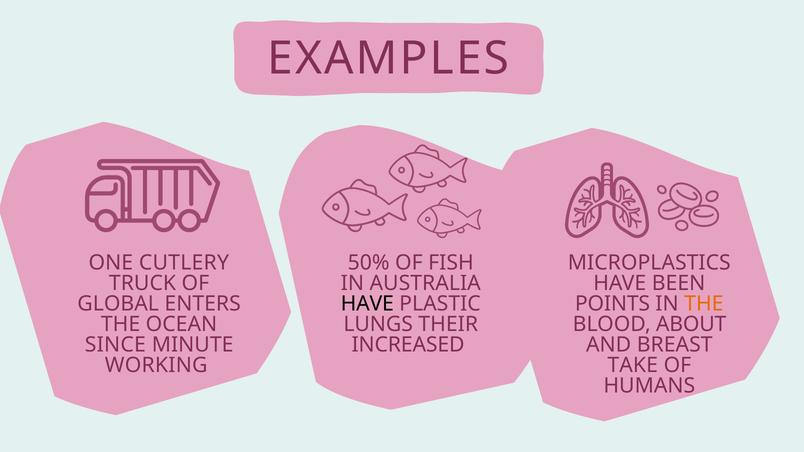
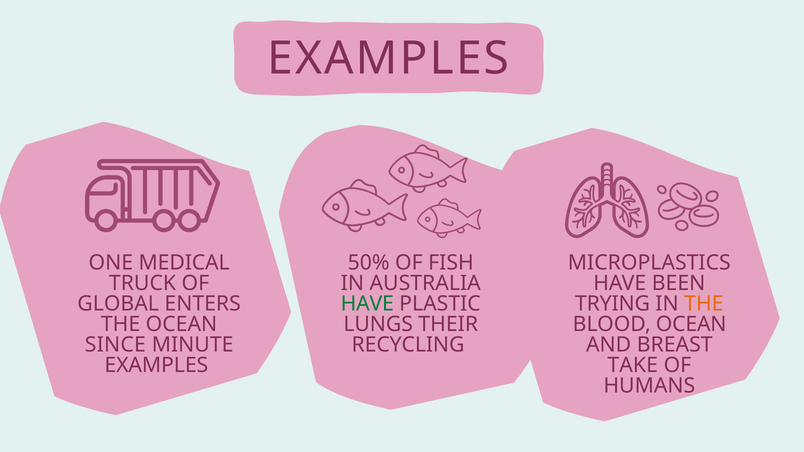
CUTLERY: CUTLERY -> MEDICAL (184, 263)
HAVE colour: black -> green (367, 304)
POINTS: POINTS -> TRYING (613, 304)
BLOOD ABOUT: ABOUT -> OCEAN (691, 324)
INCREASED: INCREASED -> RECYCLING (408, 345)
WORKING: WORKING -> EXAMPLES (156, 366)
